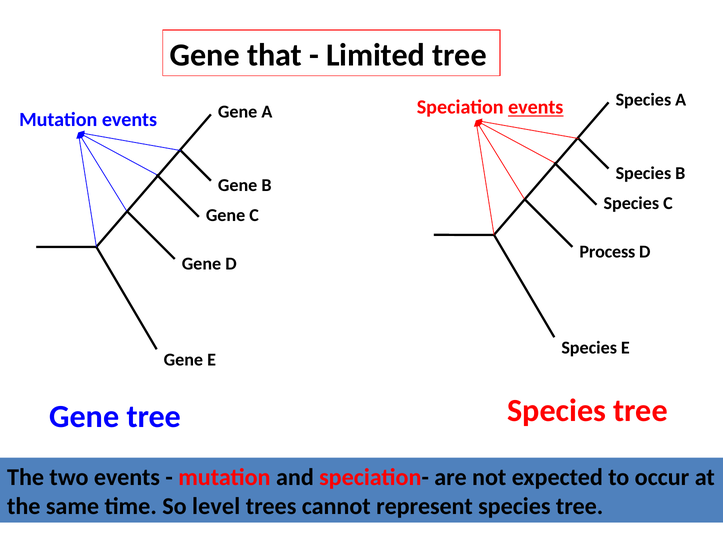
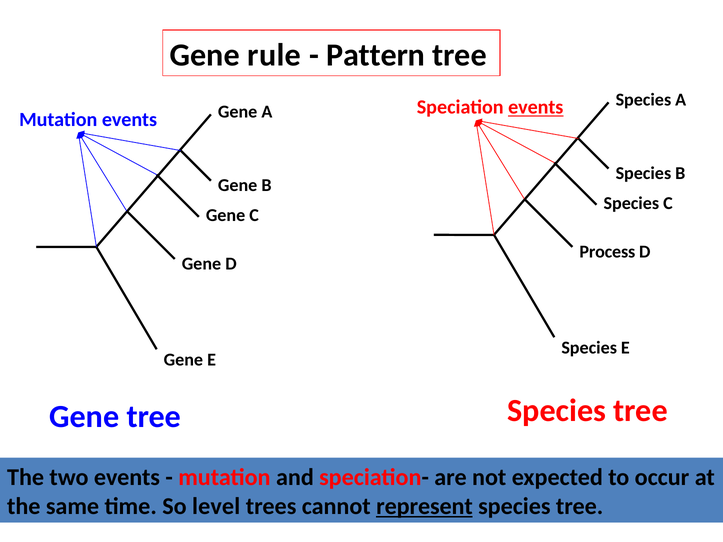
that: that -> rule (274, 55)
Limited: Limited -> Pattern (376, 55)
represent underline: none -> present (424, 507)
